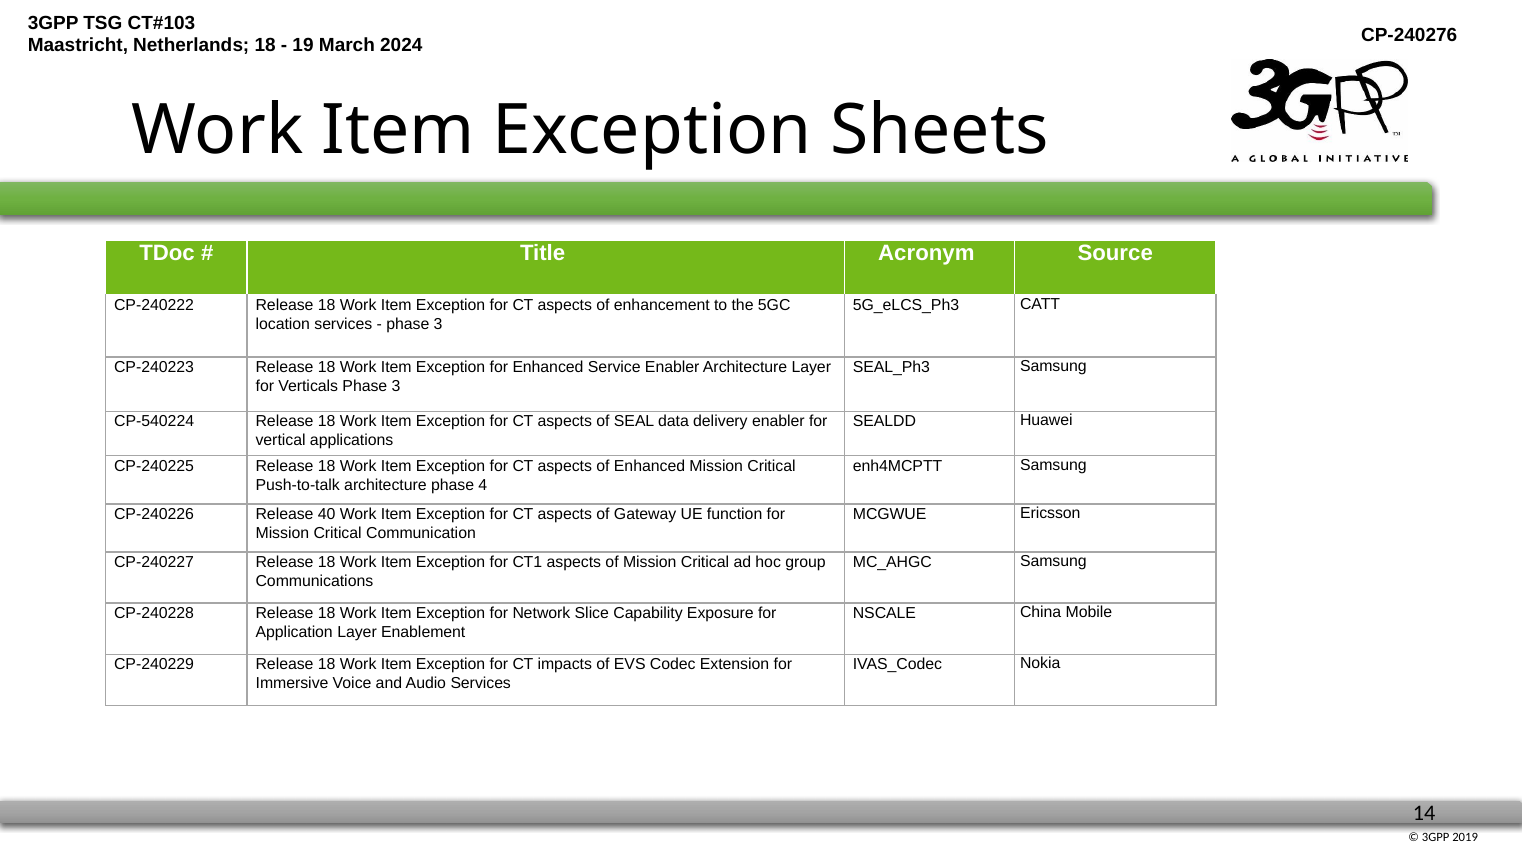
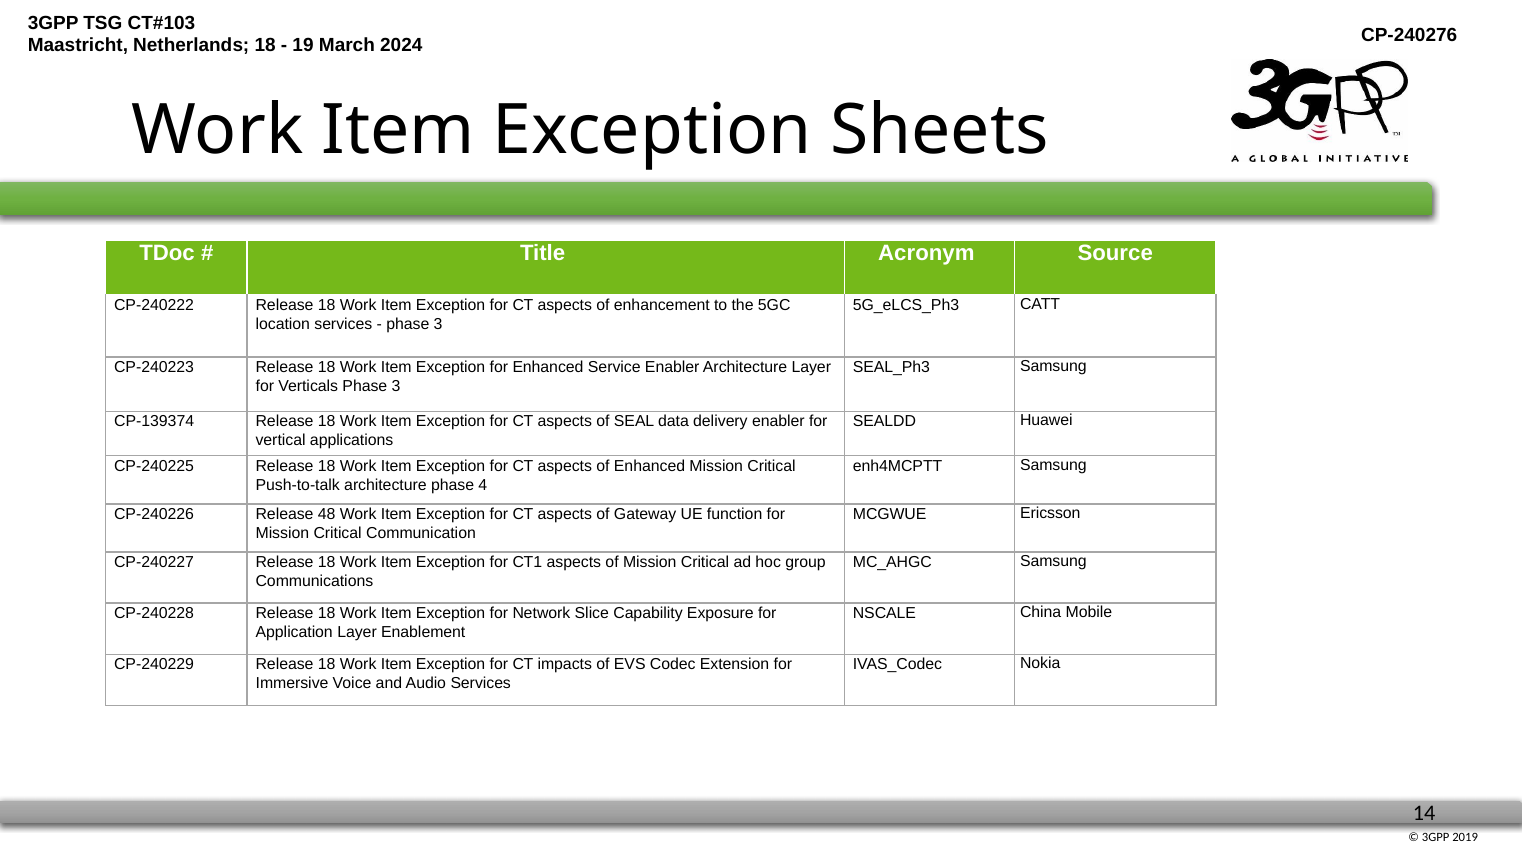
CP-540224: CP-540224 -> CP-139374 (154, 422)
40: 40 -> 48 (327, 514)
